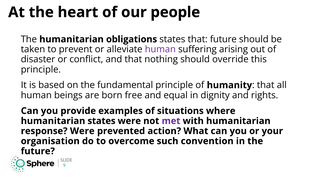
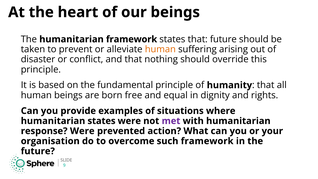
our people: people -> beings (175, 12)
humanitarian obligations: obligations -> framework (132, 39)
human colour: purple -> orange (160, 49)
such convention: convention -> framework (207, 141)
